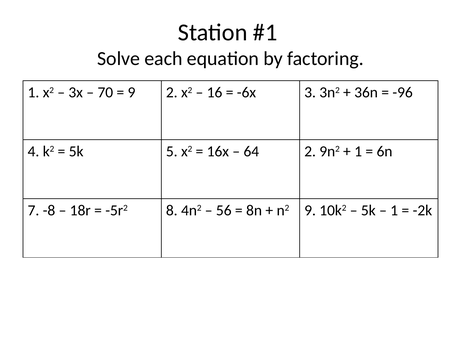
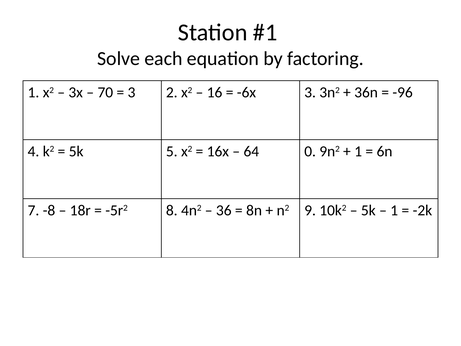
9: 9 -> 3 (131, 92)
64 2: 2 -> 0 (310, 151)
56: 56 -> 36 (224, 210)
